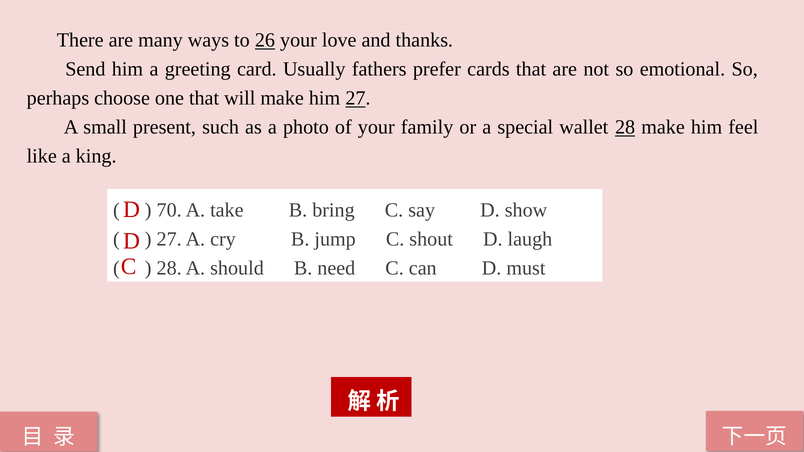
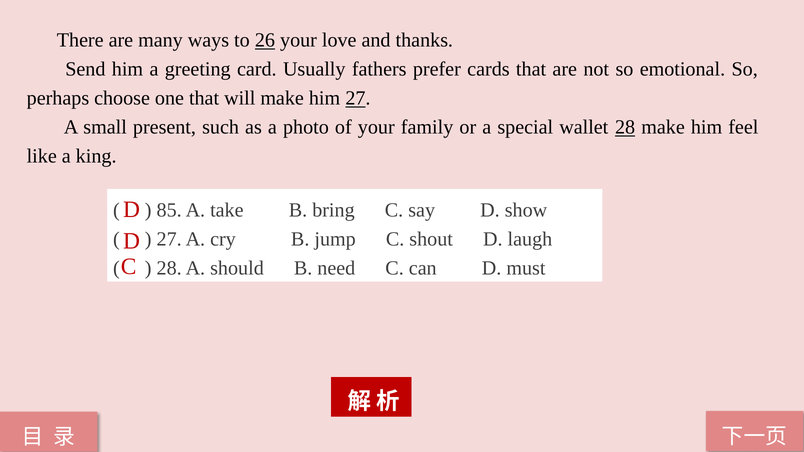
70: 70 -> 85 (169, 210)
